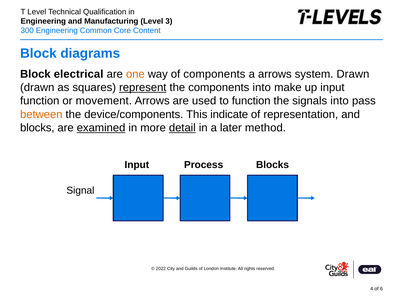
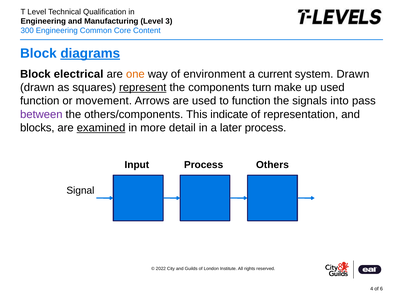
diagrams underline: none -> present (90, 53)
of components: components -> environment (214, 74)
a arrows: arrows -> current (275, 74)
components into: into -> turn (262, 88)
up input: input -> used (332, 88)
between colour: orange -> purple (41, 114)
device/components: device/components -> others/components (134, 114)
detail underline: present -> none (182, 128)
later method: method -> process (266, 128)
Process Blocks: Blocks -> Others (272, 165)
